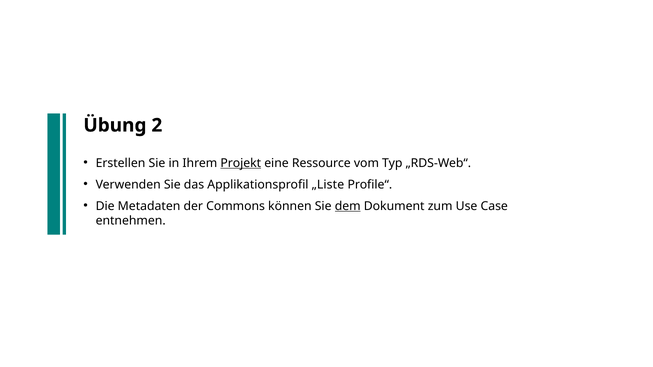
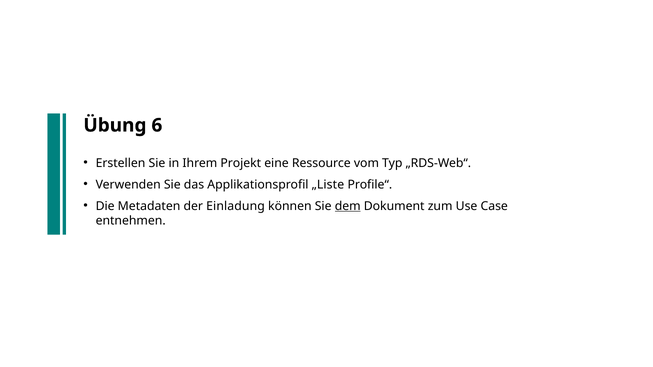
2: 2 -> 6 (157, 125)
Projekt underline: present -> none (241, 163)
Commons: Commons -> Einladung (236, 206)
